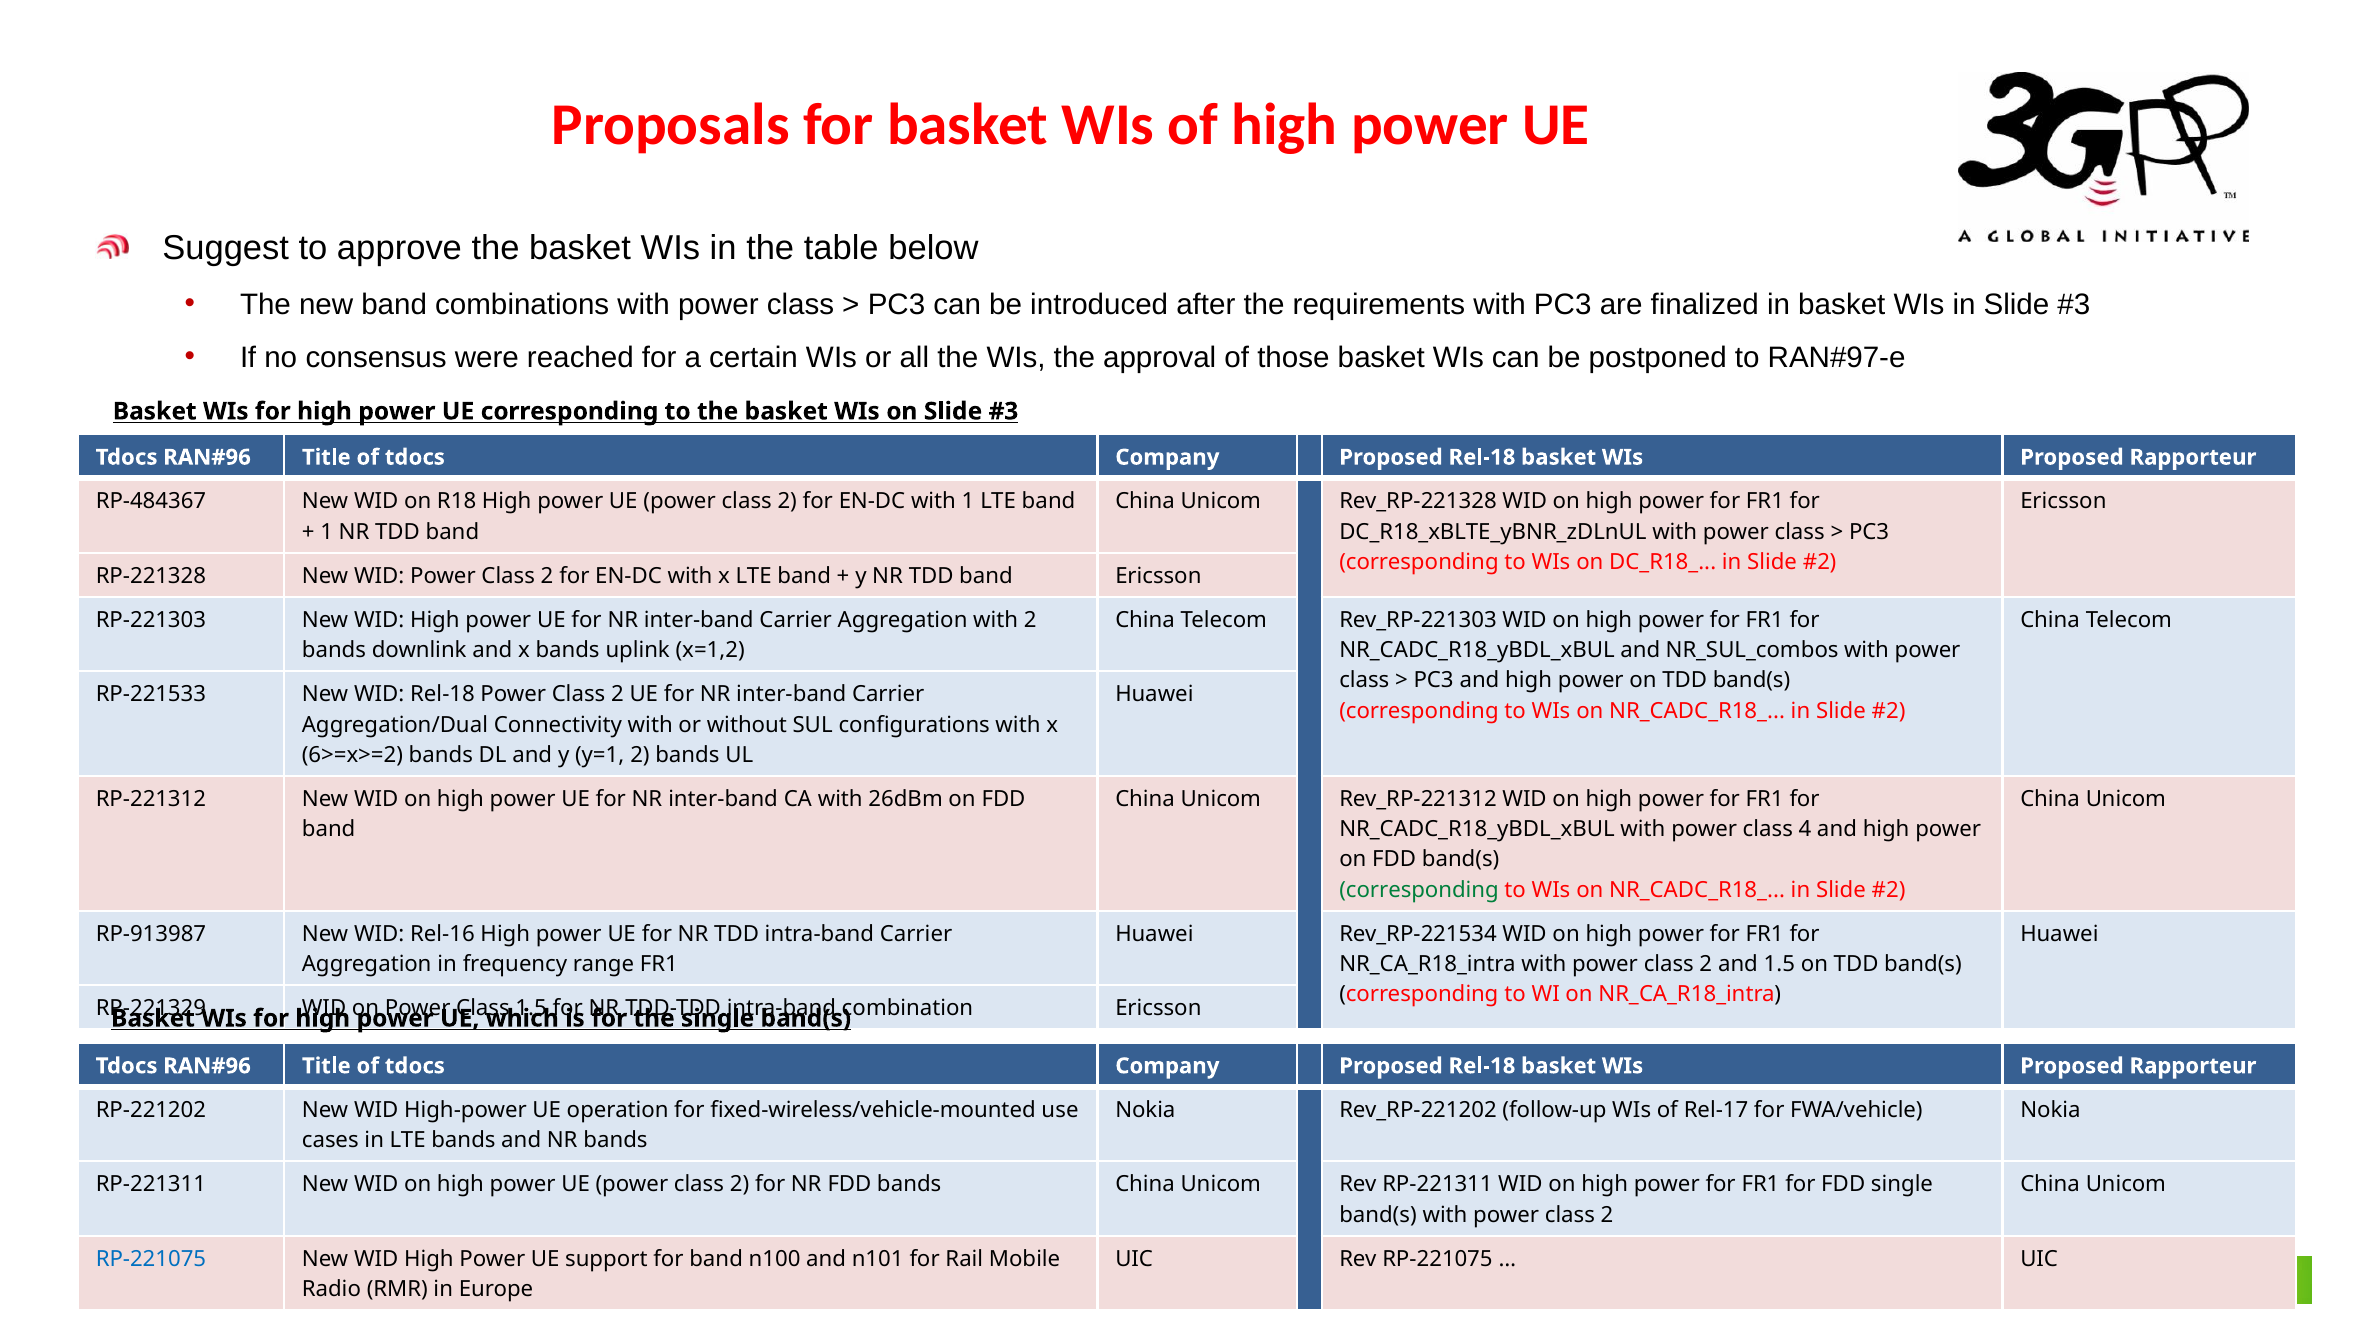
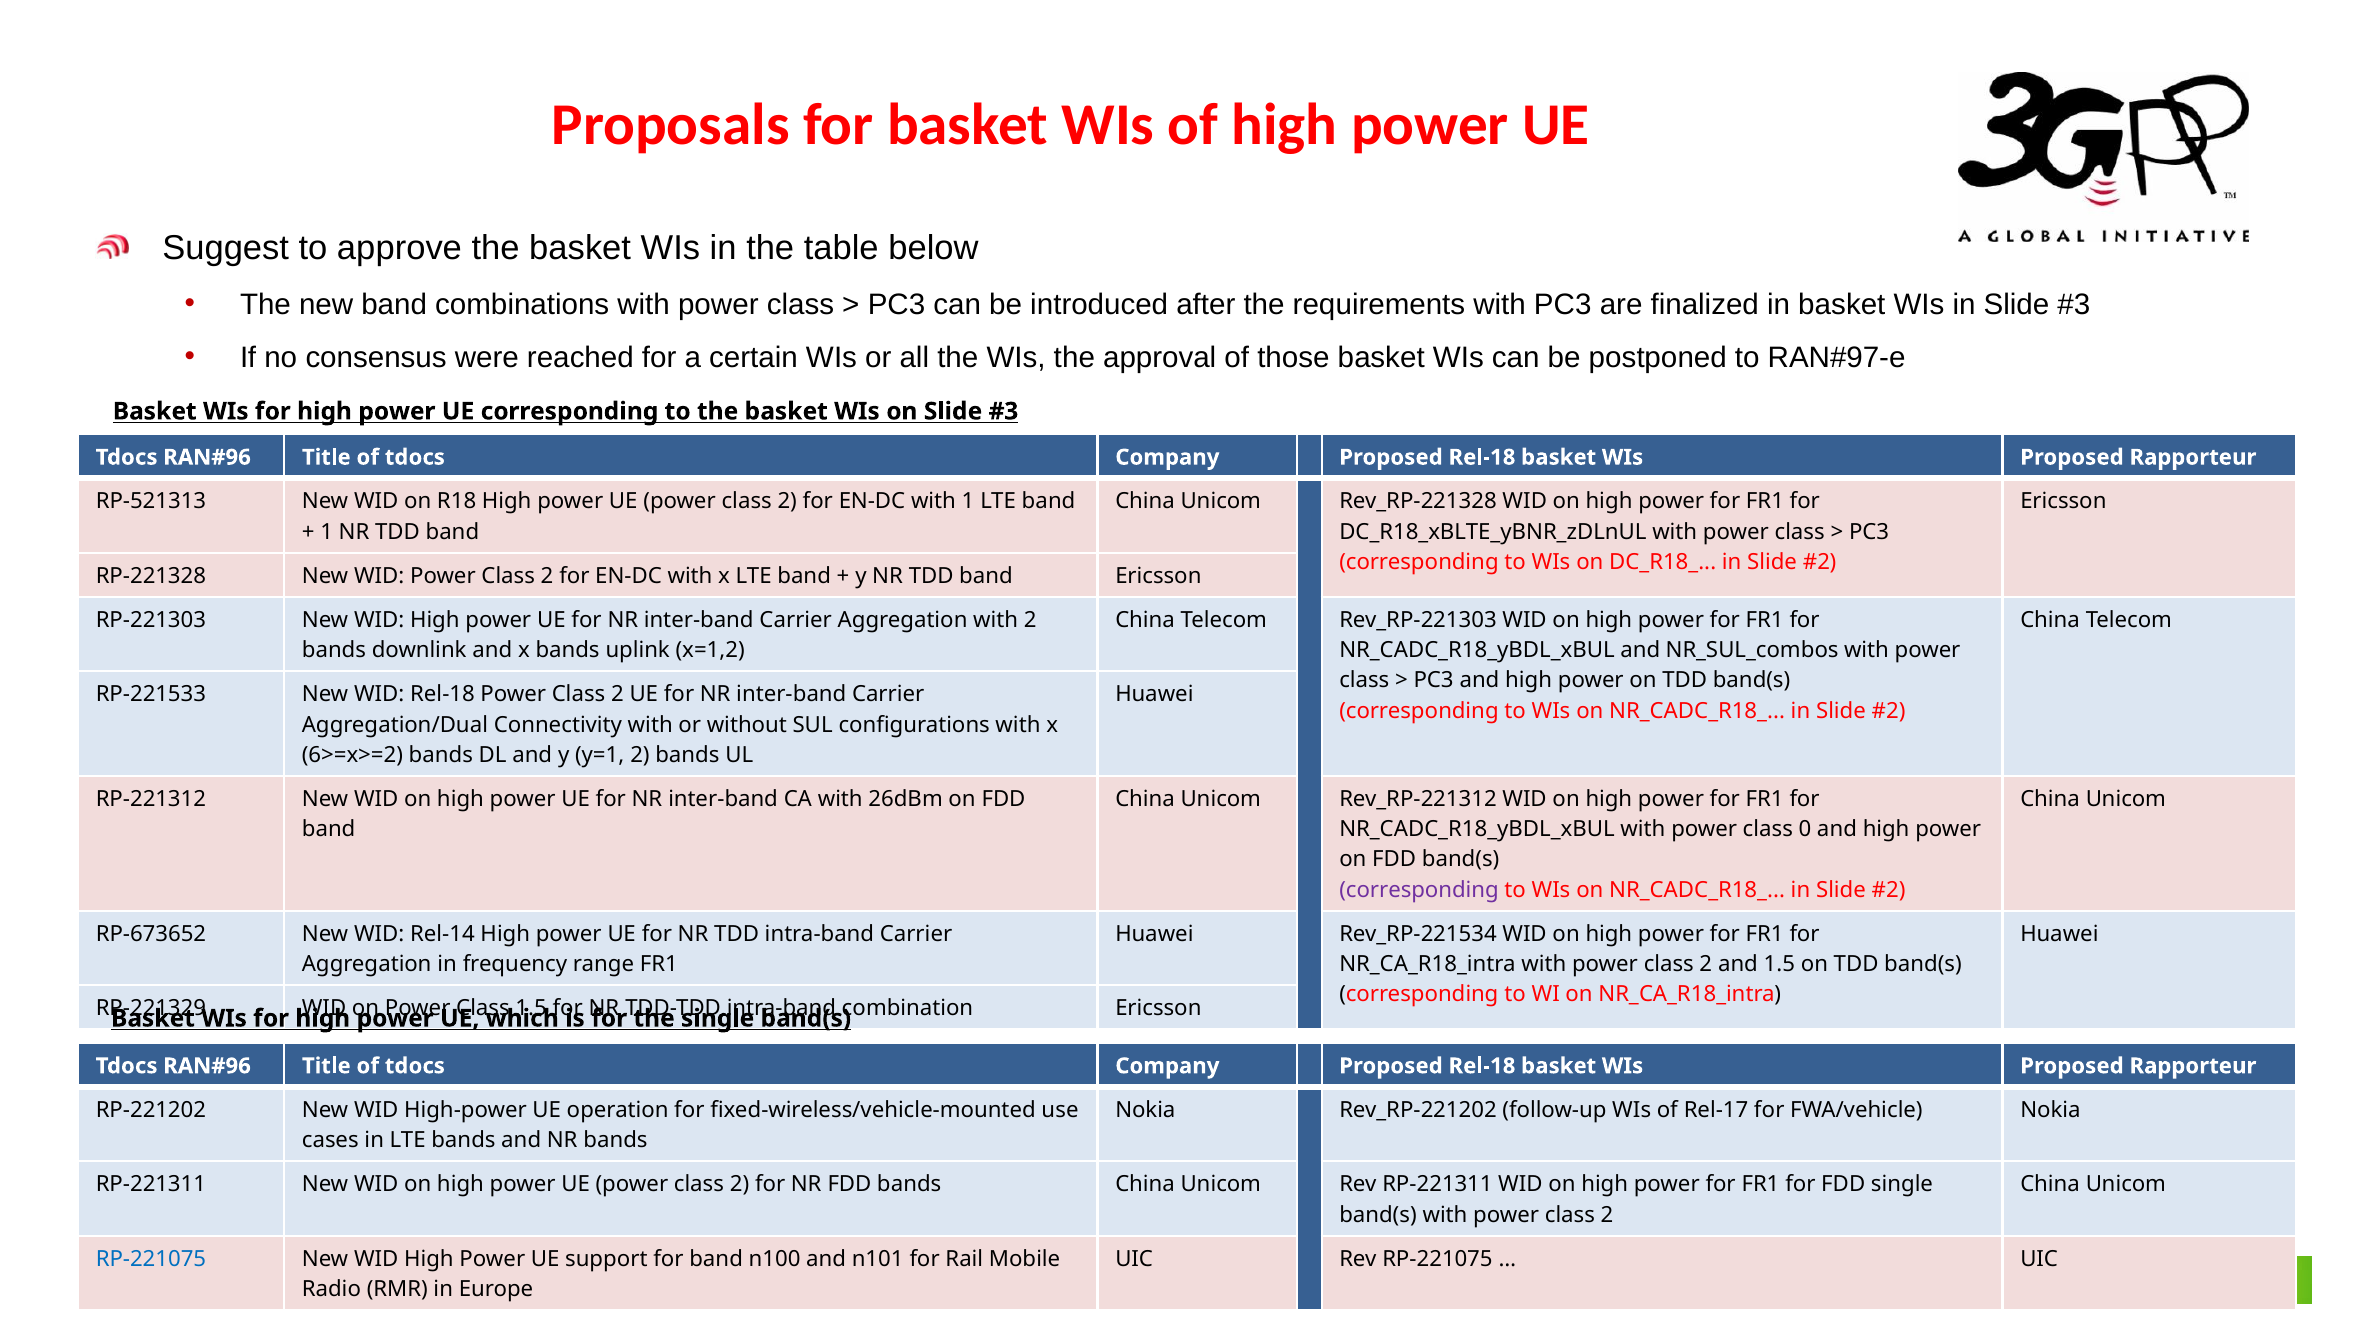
RP-484367: RP-484367 -> RP-521313 (151, 502)
class 4: 4 -> 0 (1805, 830)
corresponding colour: green -> purple (1419, 890)
RP-913987: RP-913987 -> RP-673652 (151, 934)
Rel-16: Rel-16 -> Rel-14 (442, 934)
